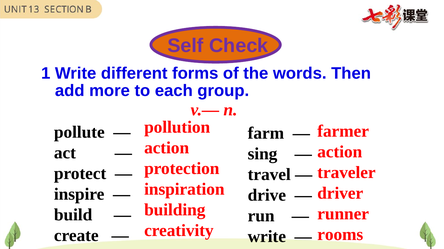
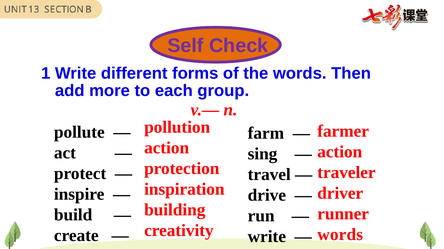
rooms: rooms -> words (340, 235)
